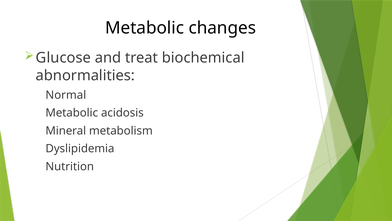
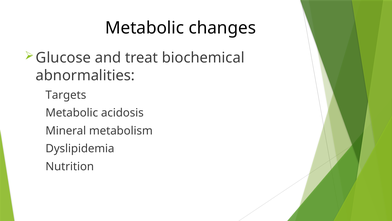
Normal: Normal -> Targets (66, 95)
